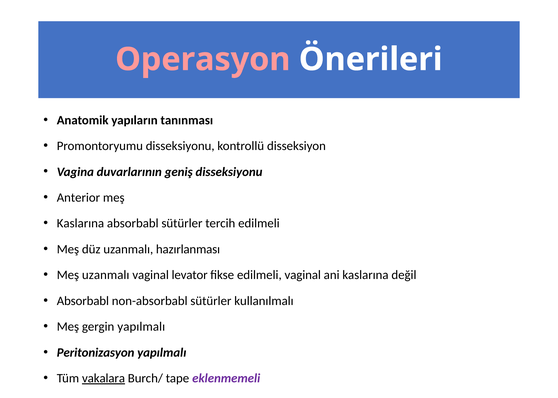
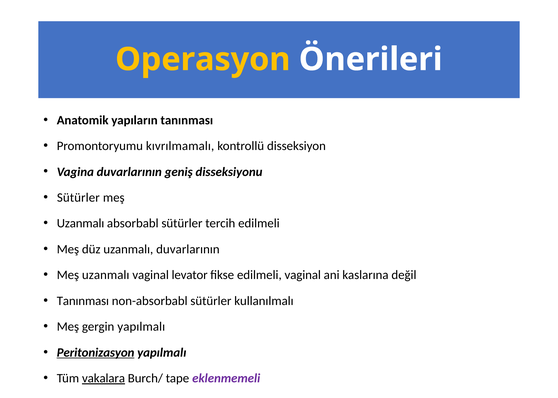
Operasyon colour: pink -> yellow (203, 59)
Promontoryumu disseksiyonu: disseksiyonu -> kıvrılmamalı (180, 146)
Anterior: Anterior -> Sütürler (78, 198)
Kaslarına: Kaslarına -> Uzanmalı (81, 224)
uzanmalı hazırlanması: hazırlanması -> duvarlarının (188, 249)
Absorbabl: Absorbabl -> Tanınması (83, 301)
Peritonizasyon underline: none -> present (96, 353)
